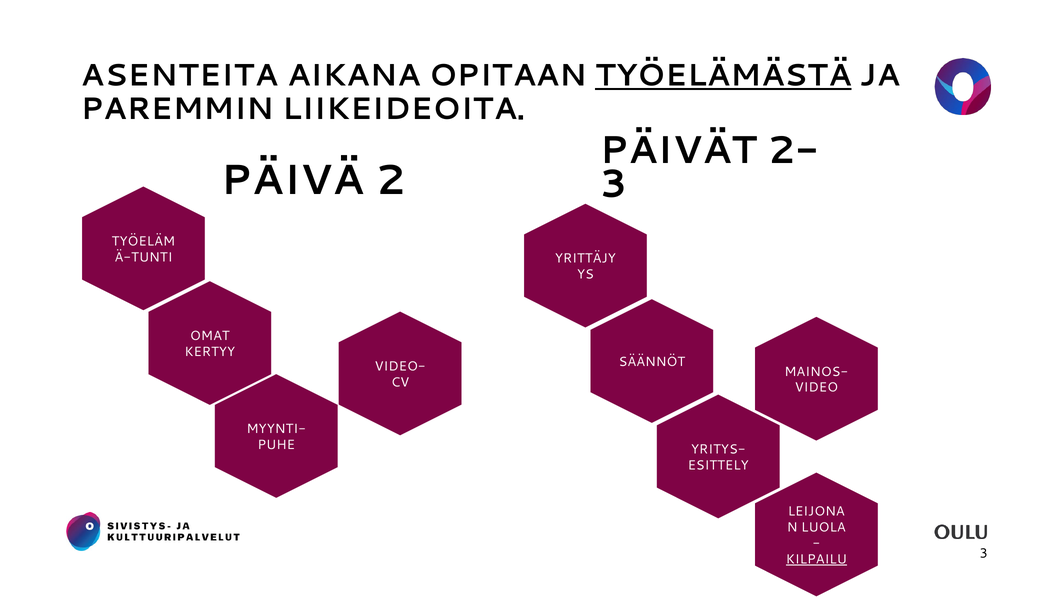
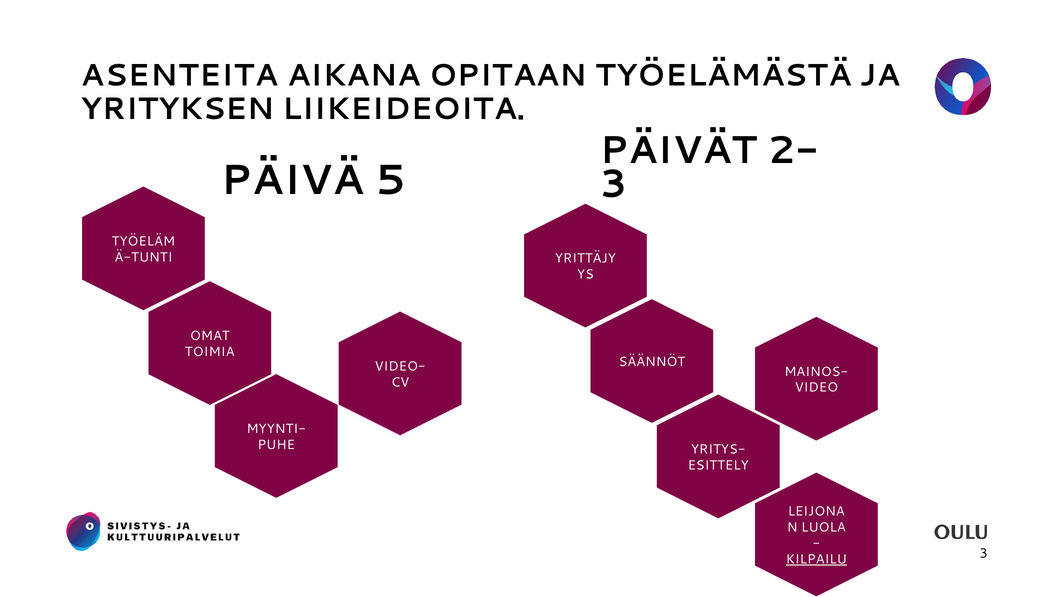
TYÖELÄMÄSTÄ underline: present -> none (723, 76)
PAREMMIN: PAREMMIN -> YRITYKSEN (177, 109)
2: 2 -> 5 (391, 181)
KERTYY: KERTYY -> TOIMIA (210, 352)
